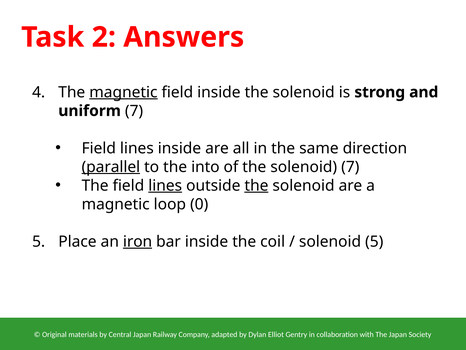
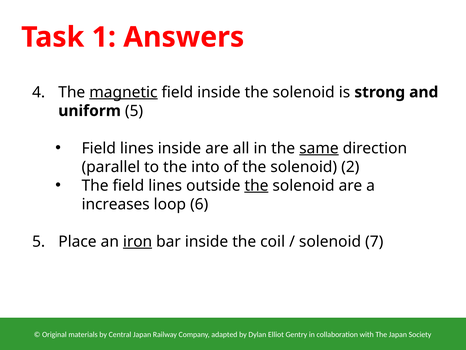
2: 2 -> 1 (104, 37)
uniform 7: 7 -> 5 (134, 111)
same underline: none -> present (319, 148)
parallel underline: present -> none (111, 167)
solenoid 7: 7 -> 2 (350, 167)
lines underline: present -> none (165, 185)
magnetic: magnetic -> increases (116, 204)
0: 0 -> 6 (199, 204)
solenoid 5: 5 -> 7 (374, 241)
